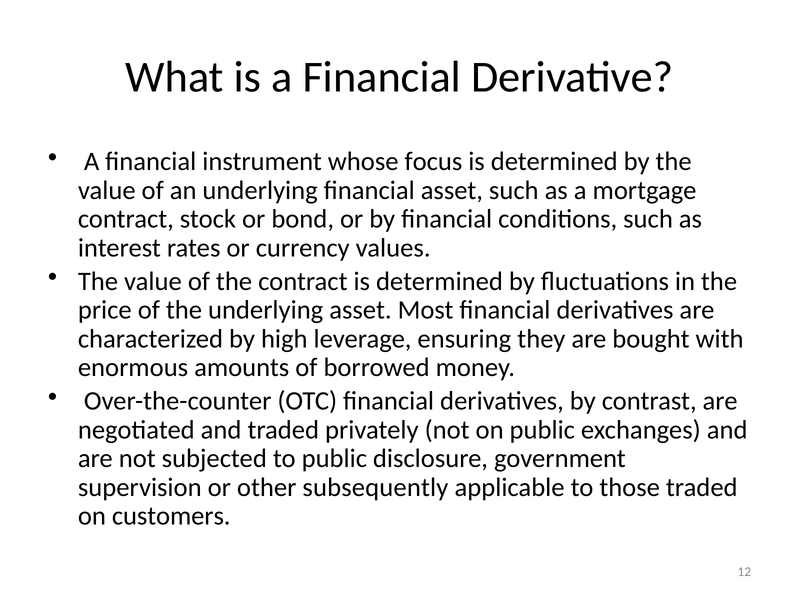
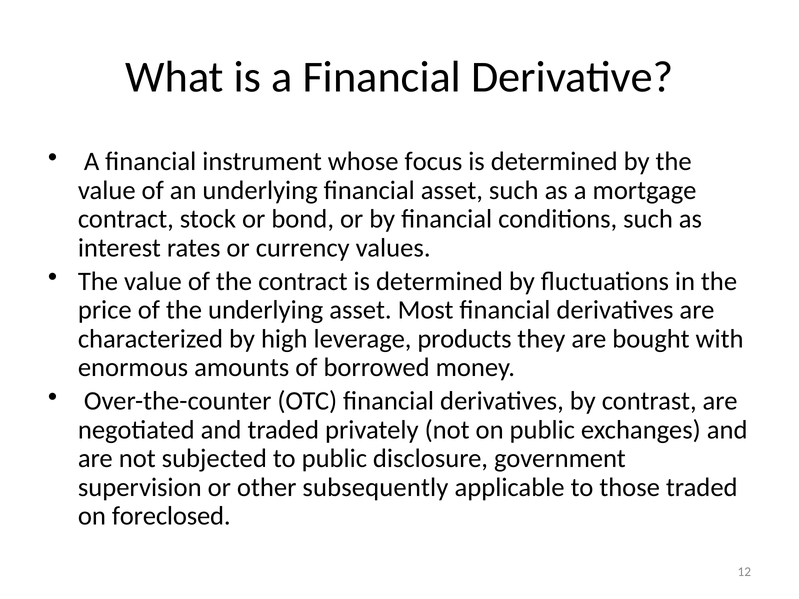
ensuring: ensuring -> products (465, 339)
customers: customers -> foreclosed (171, 516)
